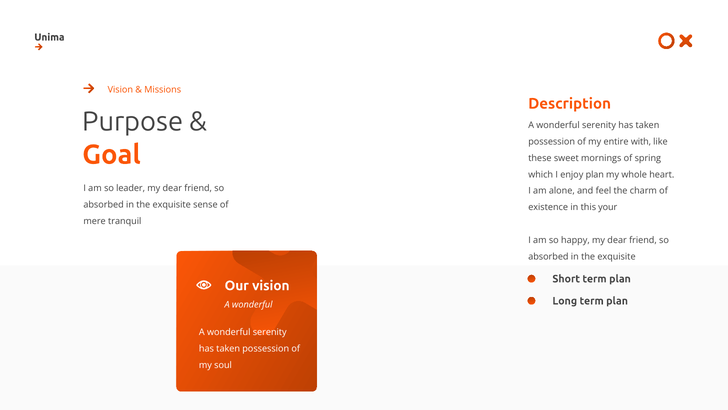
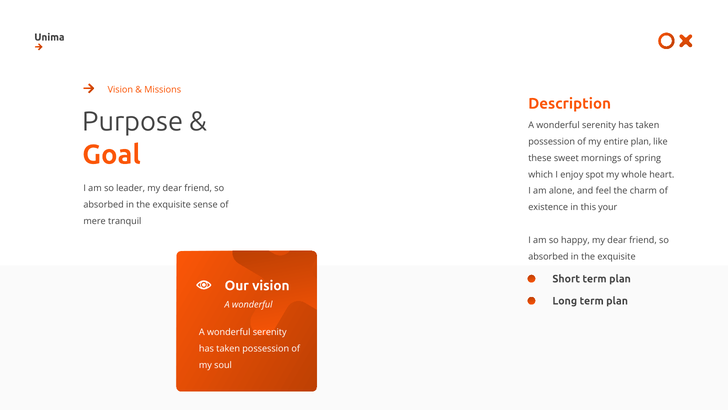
entire with: with -> plan (641, 142)
enjoy plan: plan -> spot (595, 174)
